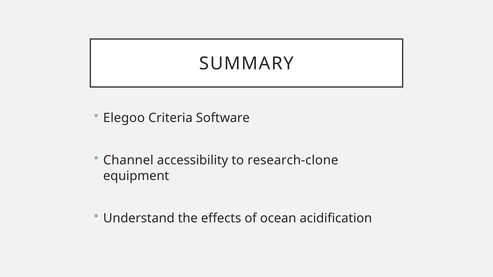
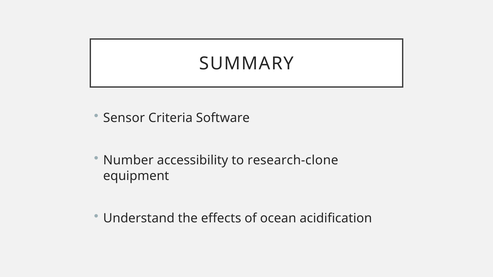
Elegoo: Elegoo -> Sensor (124, 118)
Channel: Channel -> Number (128, 160)
